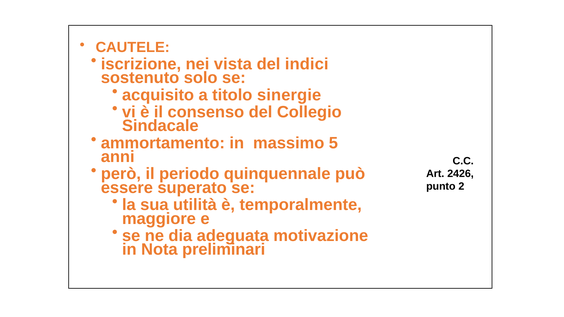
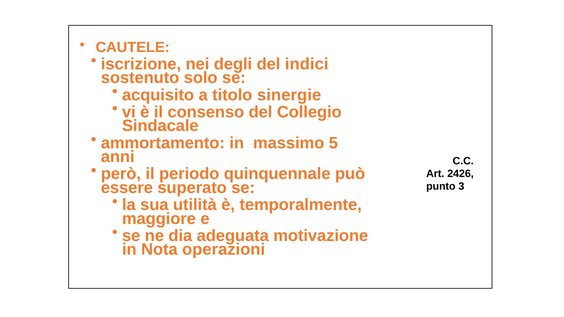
vista: vista -> degli (233, 64)
2: 2 -> 3 (461, 187)
preliminari: preliminari -> operazioni (224, 250)
